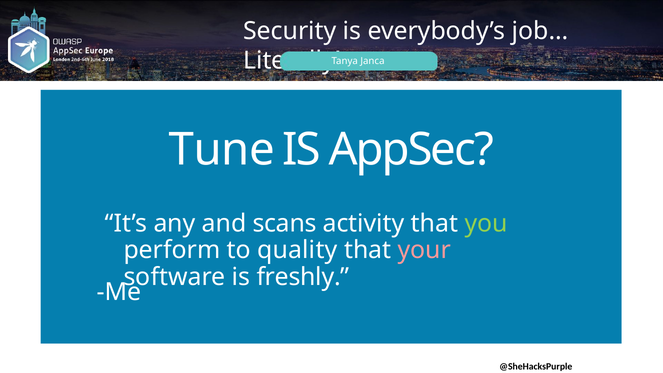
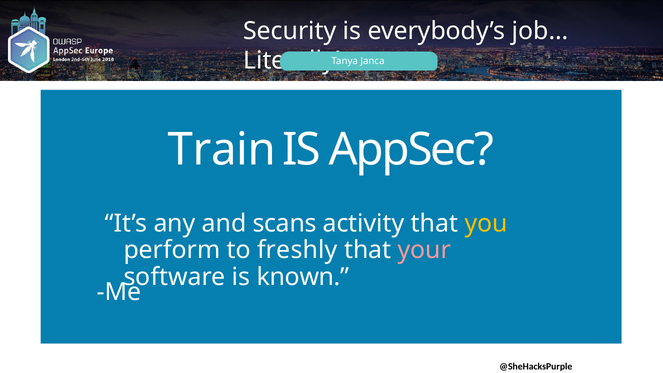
Tune: Tune -> Train (222, 150)
you colour: light green -> yellow (486, 223)
quality: quality -> freshly (297, 250)
freshly: freshly -> known (303, 277)
